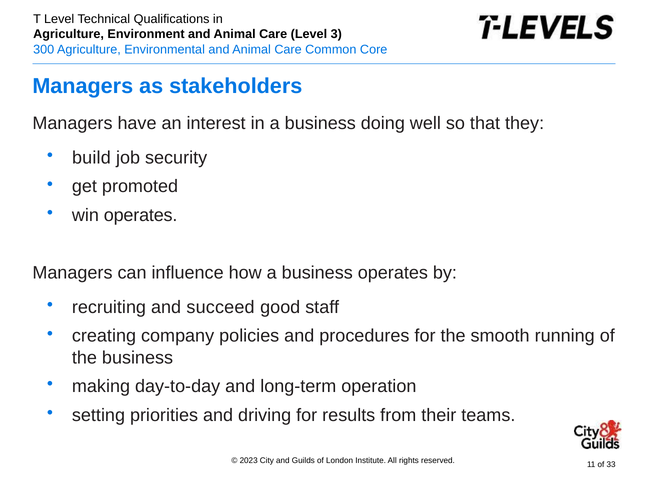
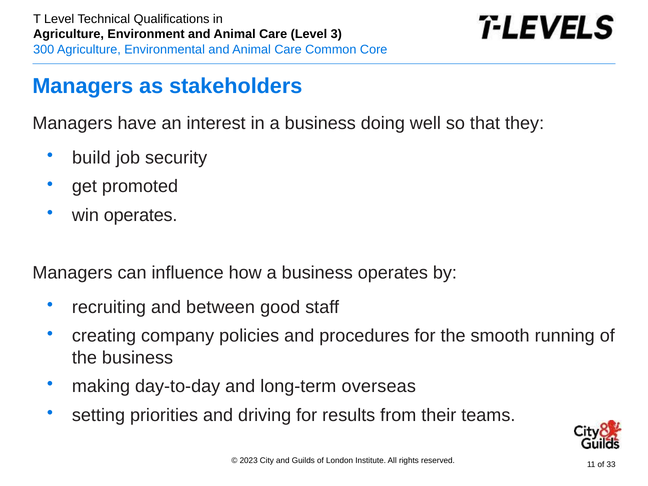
succeed: succeed -> between (221, 307)
operation: operation -> overseas (379, 386)
